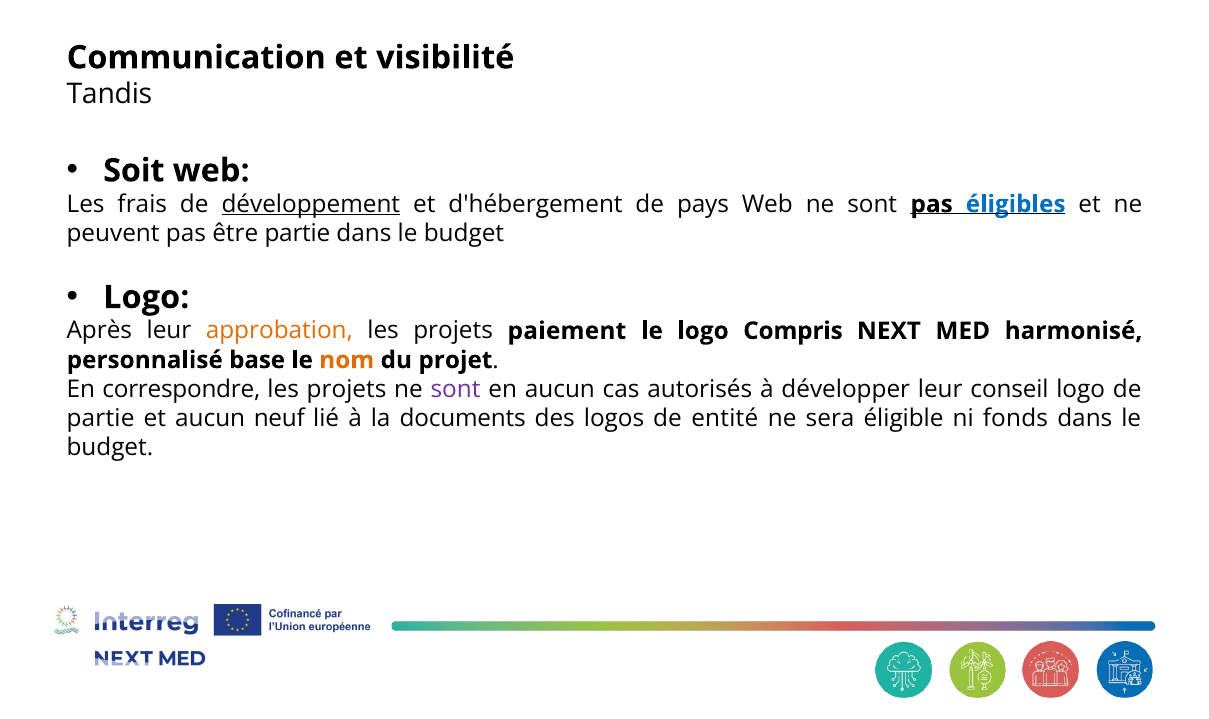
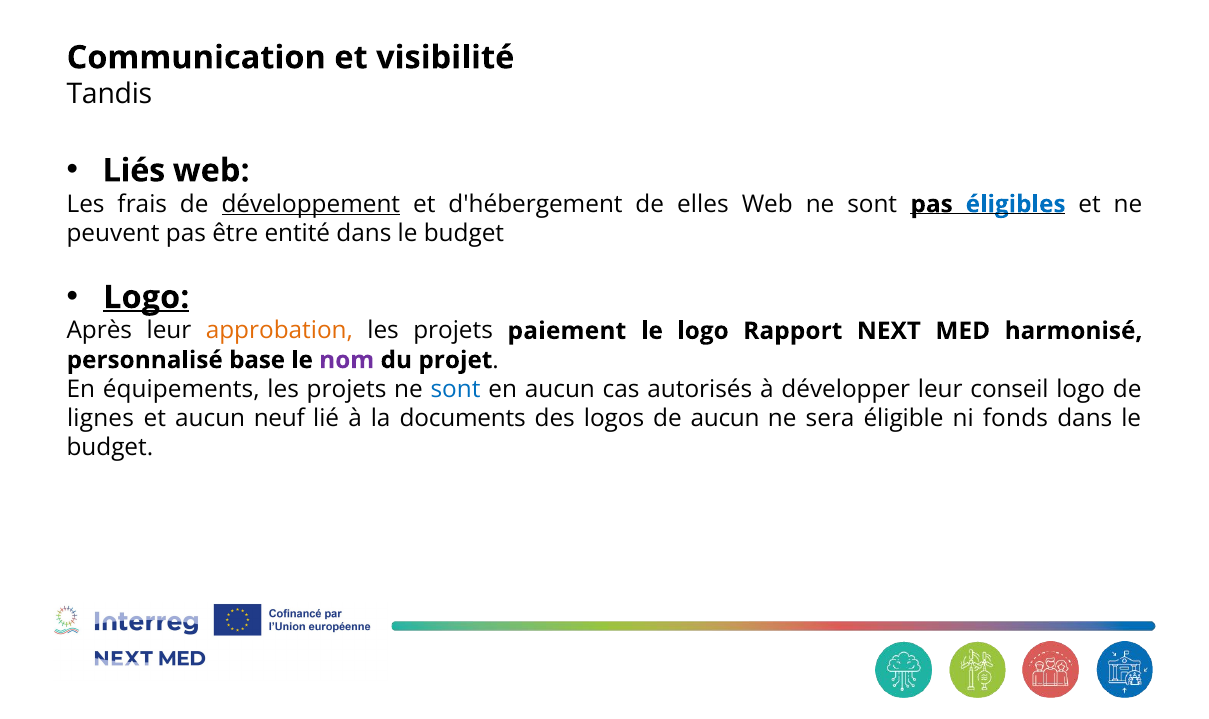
Soit: Soit -> Liés (134, 171)
pays: pays -> elles (703, 204)
être partie: partie -> entité (297, 234)
Logo underline: none -> present (146, 298)
Compris: Compris -> Rapport (793, 331)
nom colour: orange -> purple (347, 360)
correspondre: correspondre -> équipements (181, 390)
sont colour: purple -> blue (456, 390)
partie: partie -> lignes (100, 419)
de entité: entité -> aucun (725, 419)
